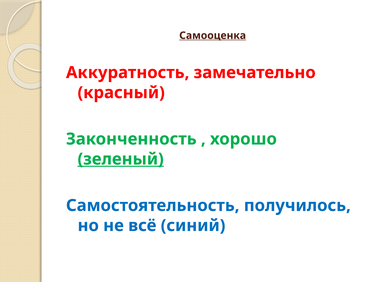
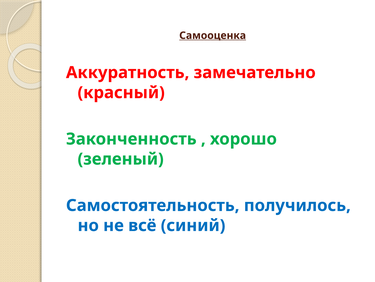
зеленый underline: present -> none (121, 159)
